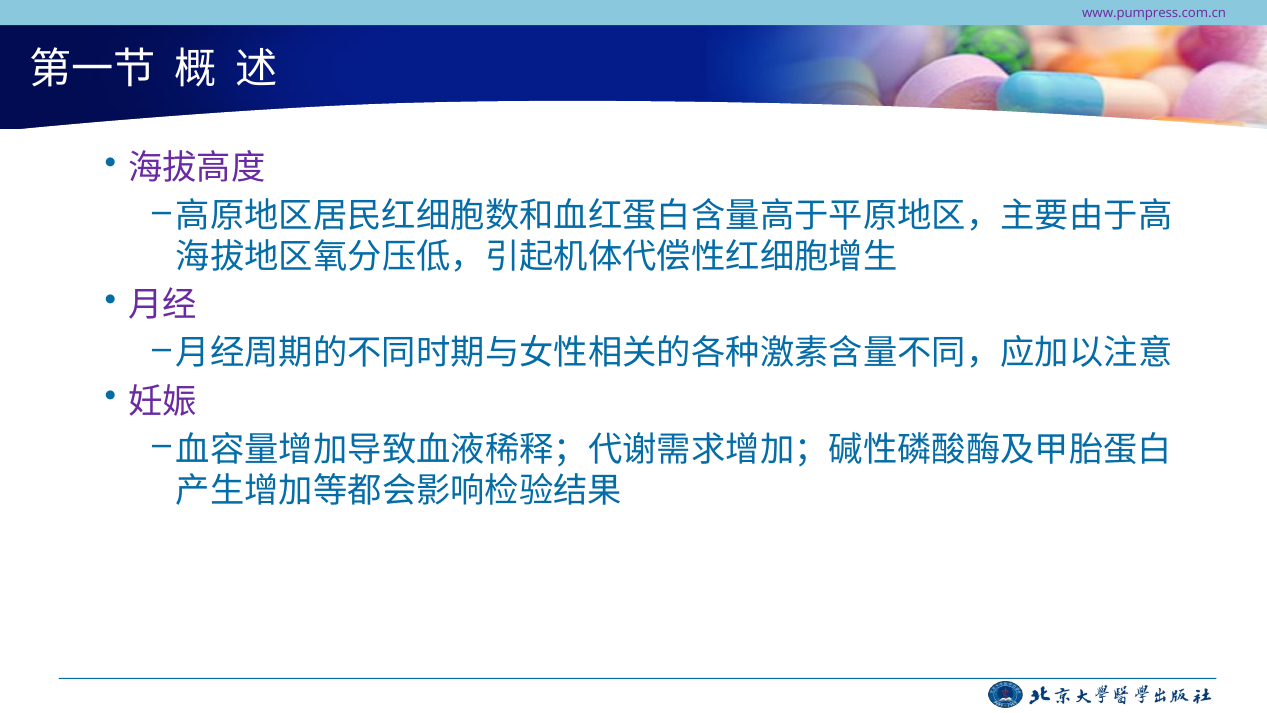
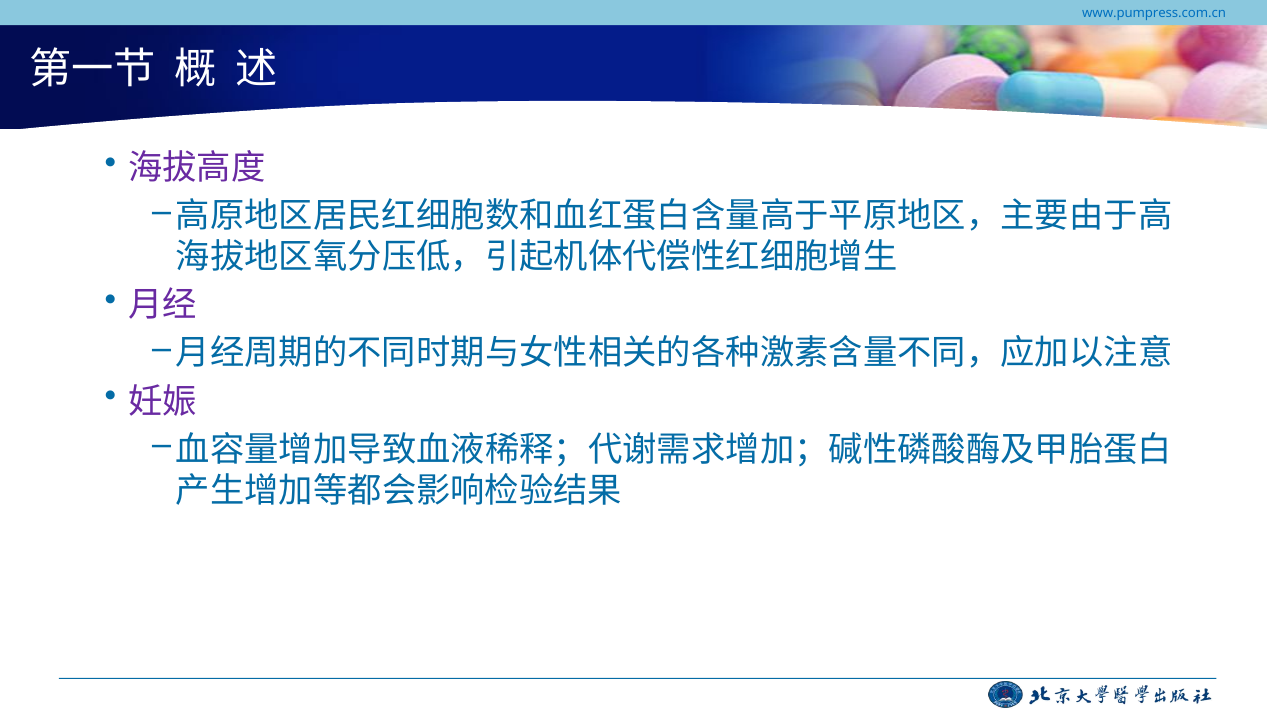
www.pumpress.com.cn colour: purple -> blue (1154, 14)
